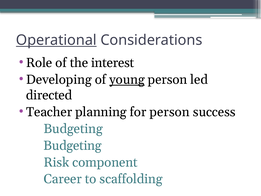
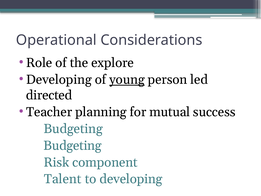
Operational underline: present -> none (56, 40)
interest: interest -> explore (113, 63)
for person: person -> mutual (170, 112)
Career: Career -> Talent (63, 179)
to scaffolding: scaffolding -> developing (131, 179)
